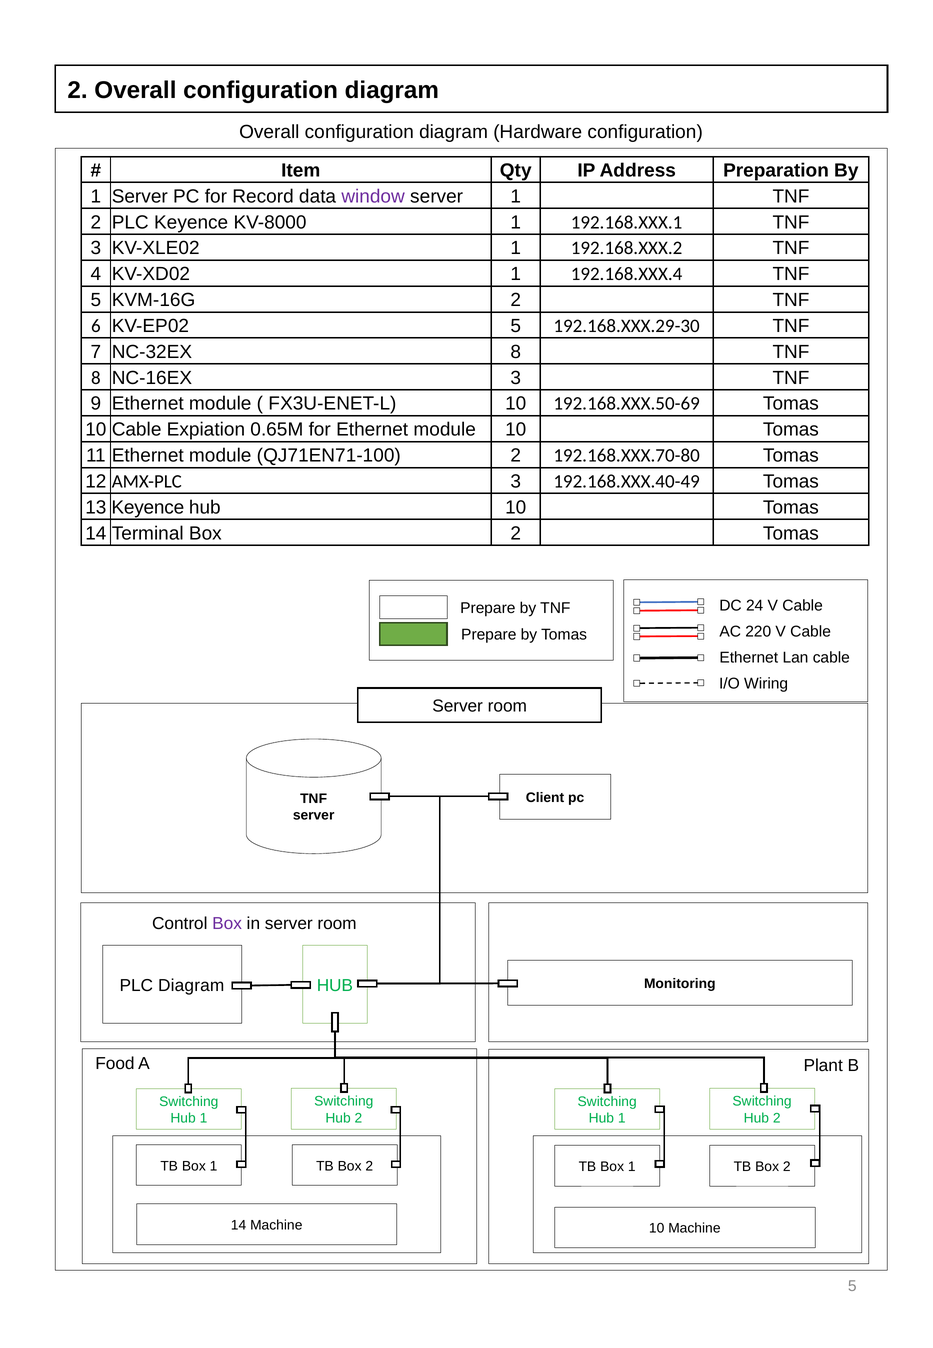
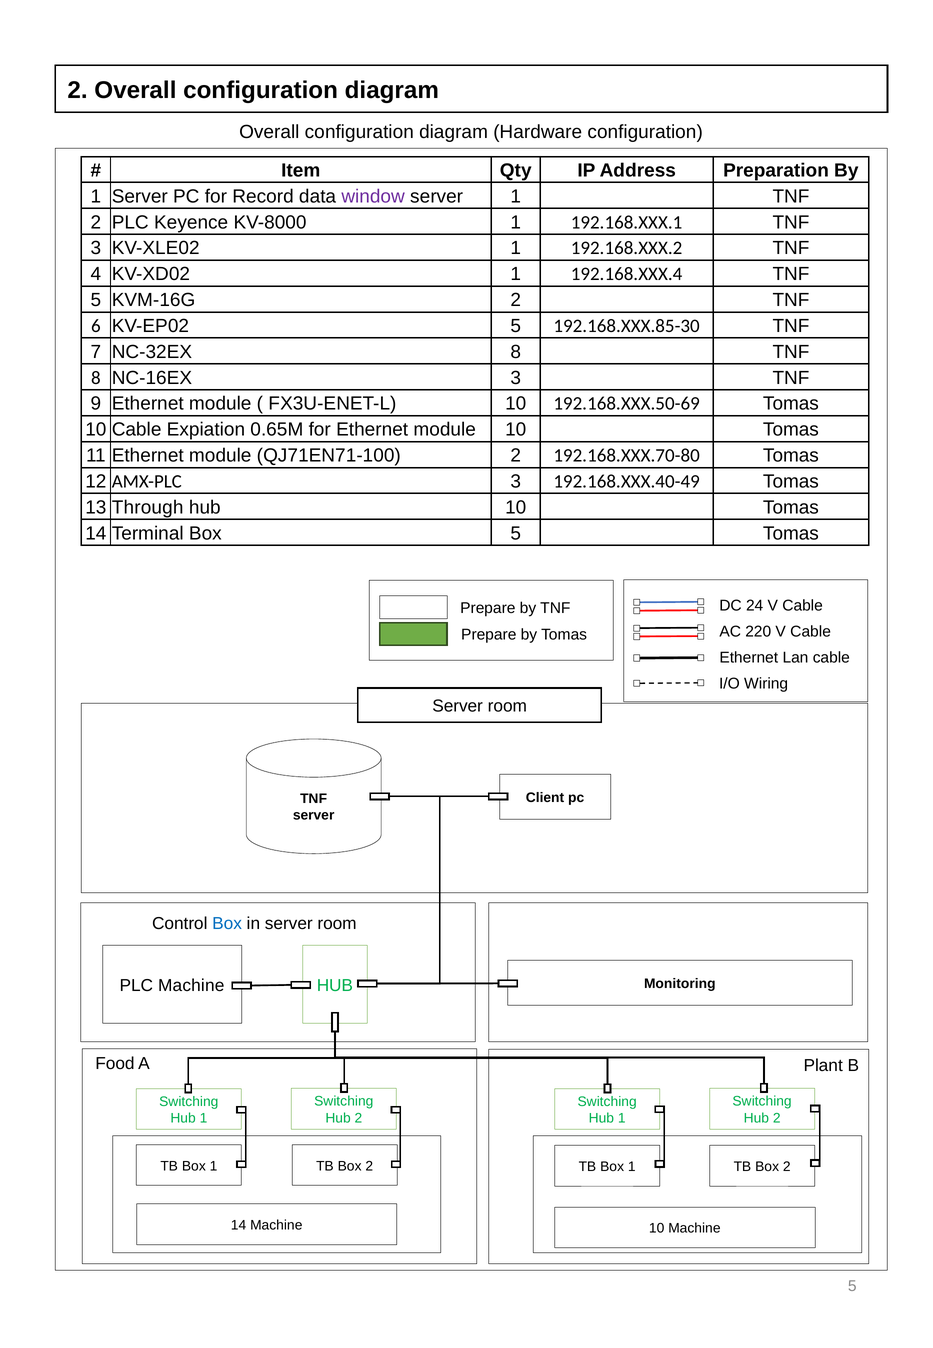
192.168.XXX.29-30: 192.168.XXX.29-30 -> 192.168.XXX.85-30 (627, 326)
13 Keyence: Keyence -> Through (148, 507)
Terminal Box 2: 2 -> 5 (516, 533)
Box colour: purple -> blue (227, 923)
PLC Diagram: Diagram -> Machine (191, 985)
